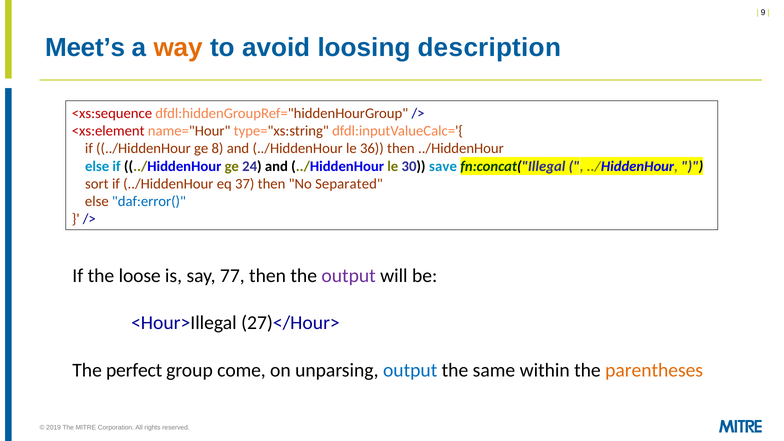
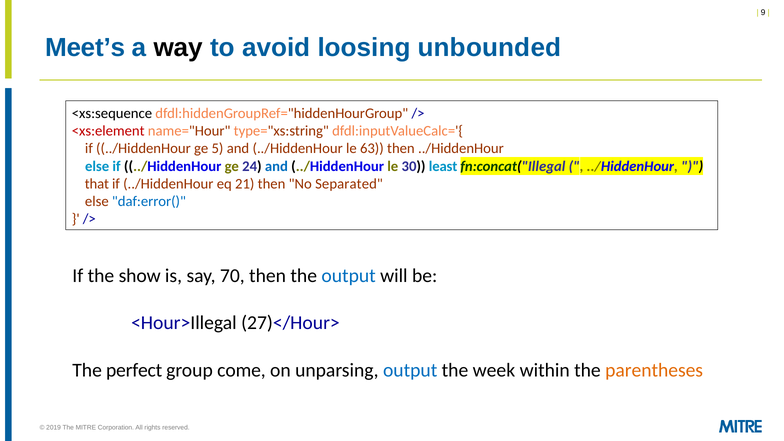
way colour: orange -> black (178, 47)
description: description -> unbounded (489, 47)
<xs:sequence colour: red -> black (112, 113)
8: 8 -> 5 (217, 149)
36: 36 -> 63 (372, 149)
and colour: black -> blue (276, 166)
save: save -> least (443, 166)
sort: sort -> that (97, 184)
37: 37 -> 21 (245, 184)
loose: loose -> show (140, 276)
77: 77 -> 70 (232, 276)
output colour: purple -> blue (349, 276)
same: same -> week (494, 370)
